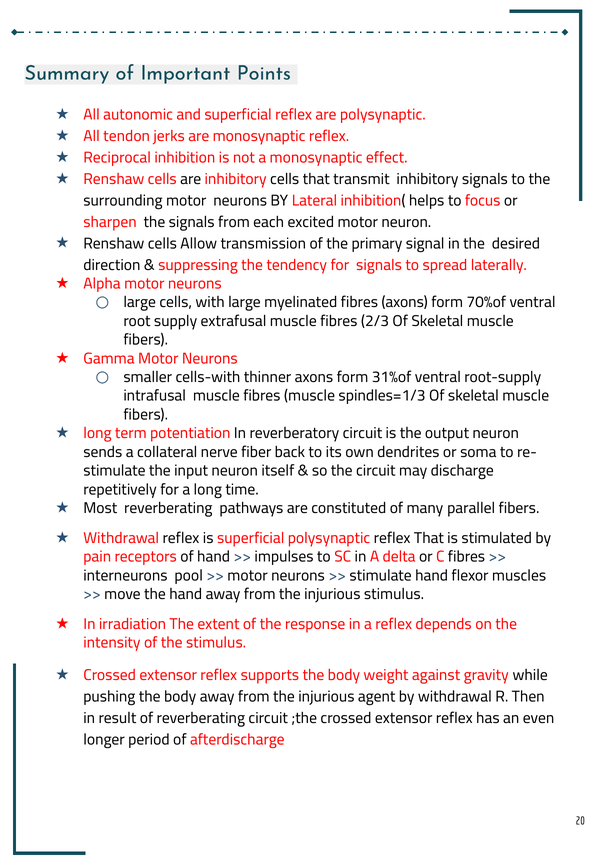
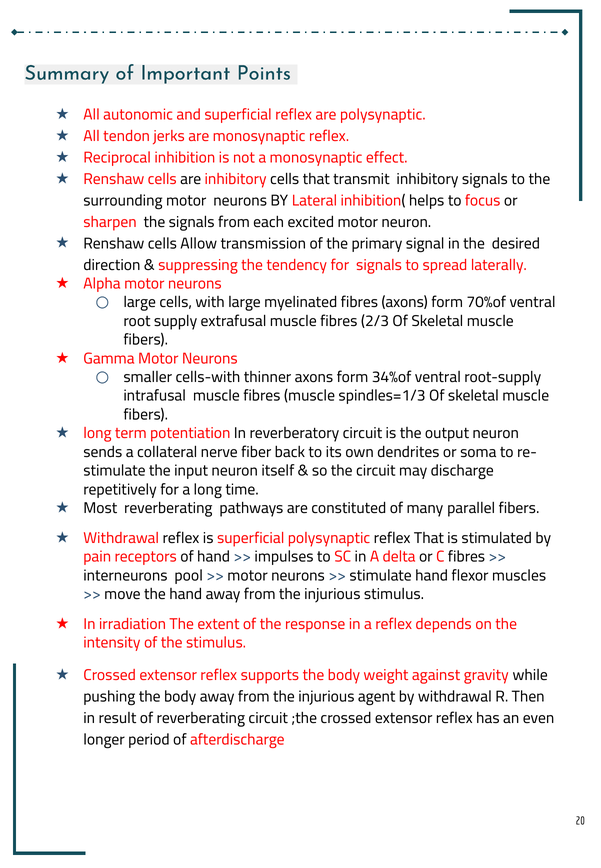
31%of: 31%of -> 34%of (392, 377)
